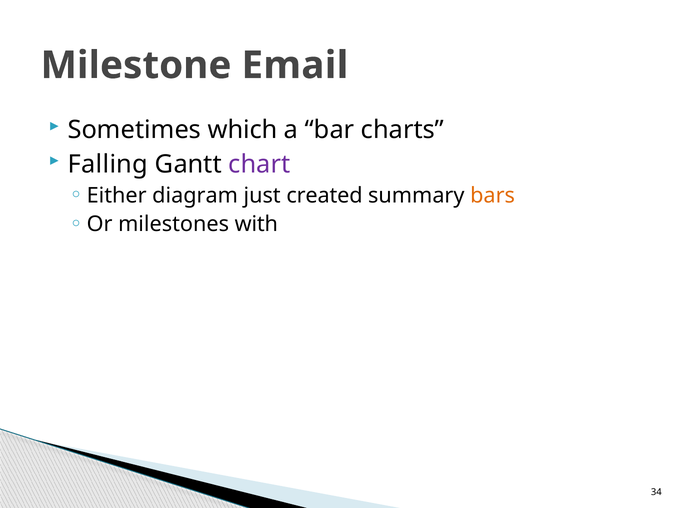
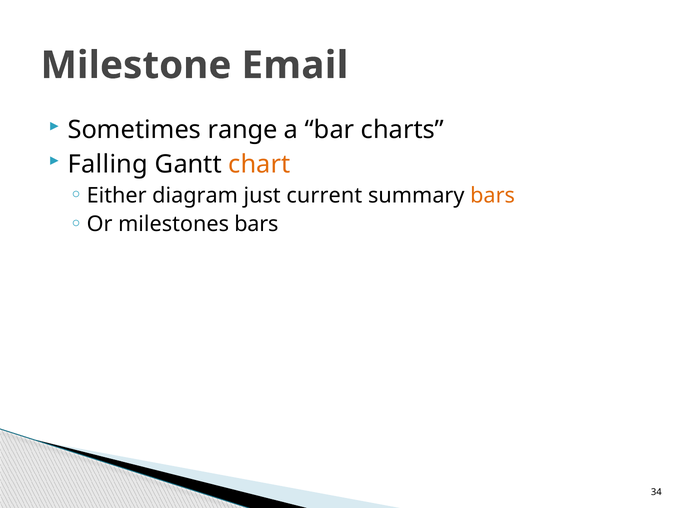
which: which -> range (243, 130)
chart colour: purple -> orange (259, 165)
created: created -> current (324, 196)
milestones with: with -> bars (256, 225)
